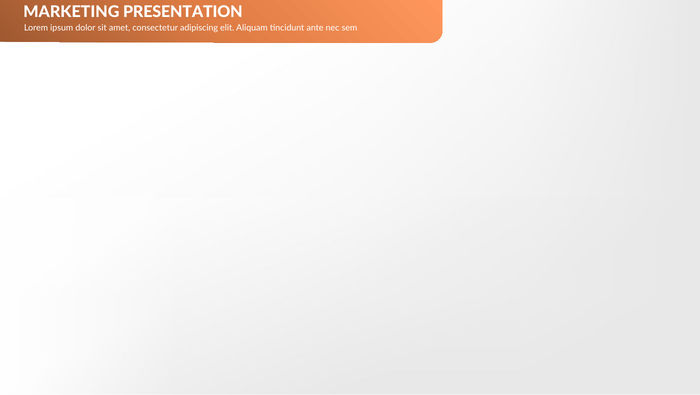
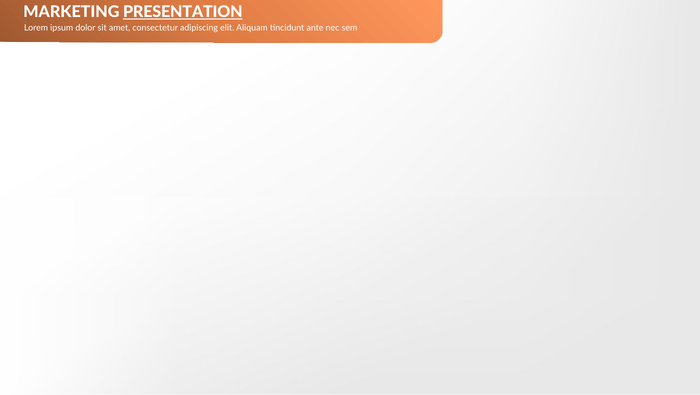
PRESENTATION underline: none -> present (183, 12)
